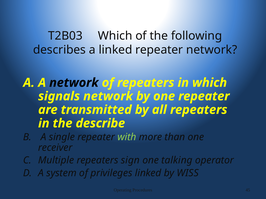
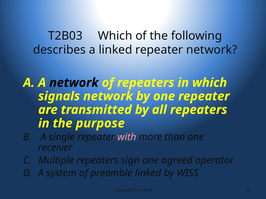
describe: describe -> purpose (100, 124)
with colour: light green -> pink (127, 137)
talking: talking -> agreed (177, 161)
privileges: privileges -> preamble (111, 173)
